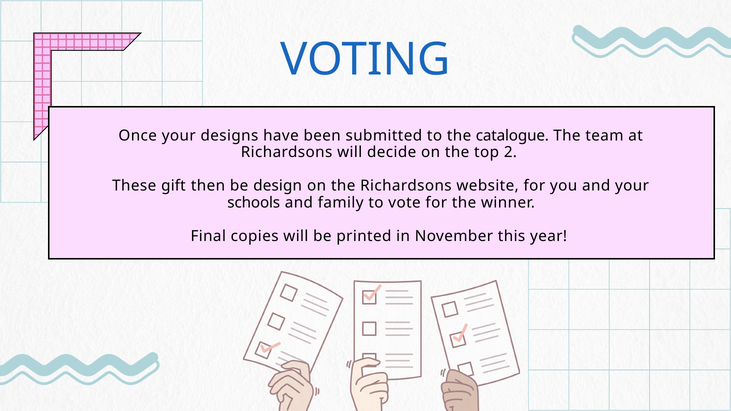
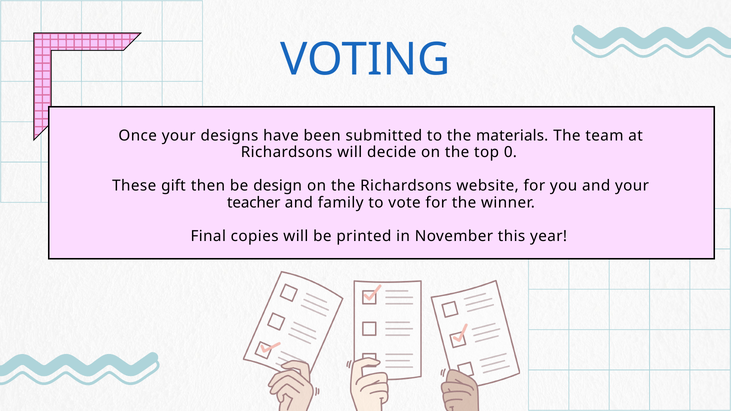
catalogue: catalogue -> materials (512, 136)
2: 2 -> 0 (510, 153)
schools: schools -> teacher (254, 203)
